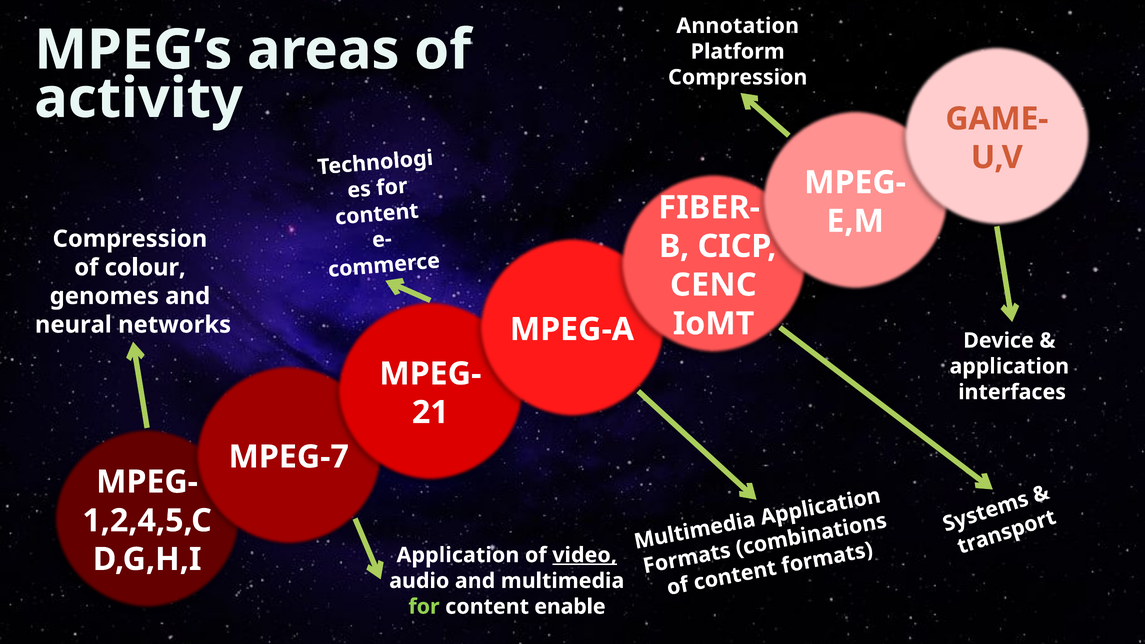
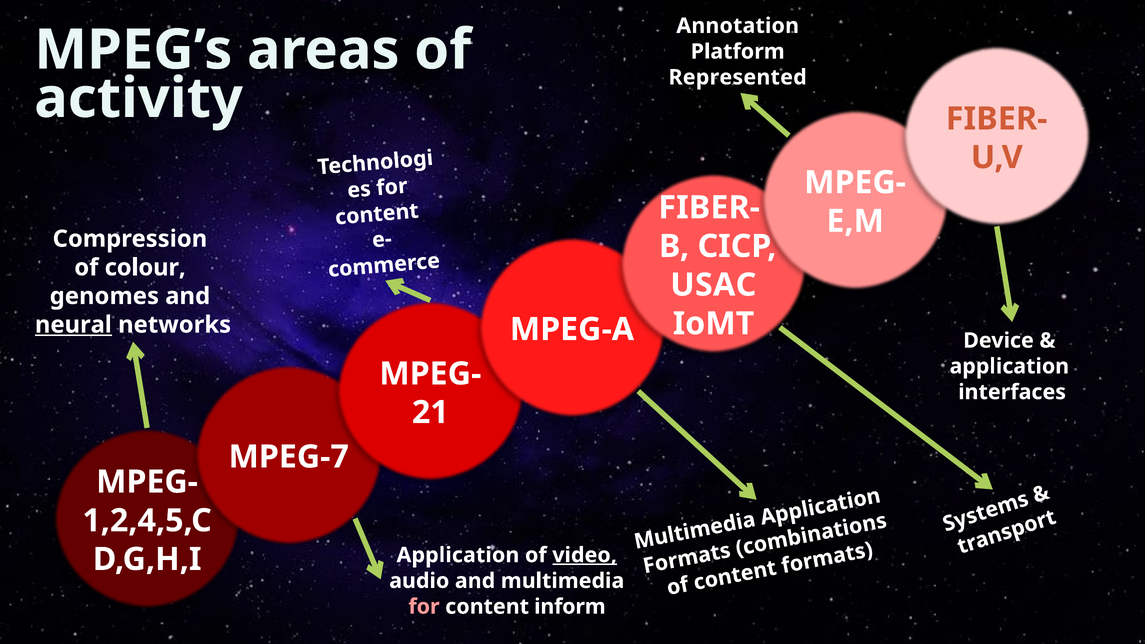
Compression: Compression -> Represented (738, 77)
GAME-: GAME- -> FIBER- (997, 119)
CENC: CENC -> USAC (713, 285)
neural underline: none -> present (73, 325)
for colour: light green -> pink (424, 607)
enable: enable -> inform (570, 607)
